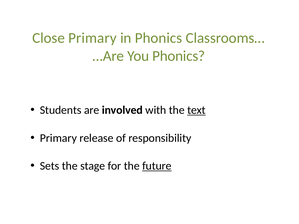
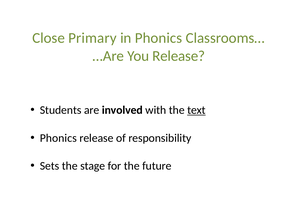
You Phonics: Phonics -> Release (179, 56)
Primary: Primary -> Phonics (58, 138)
future underline: present -> none (157, 166)
